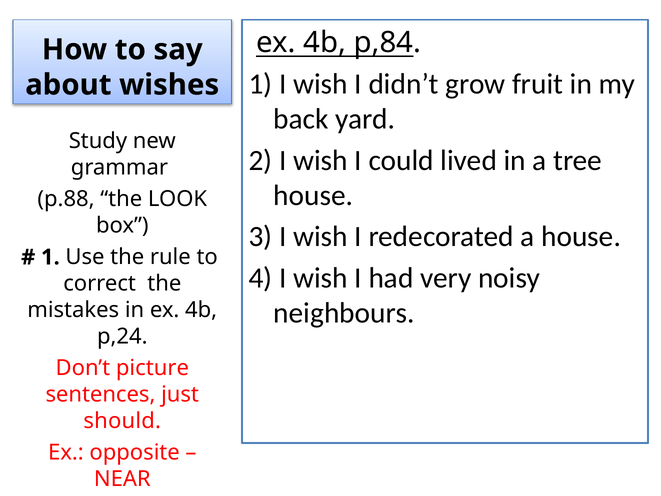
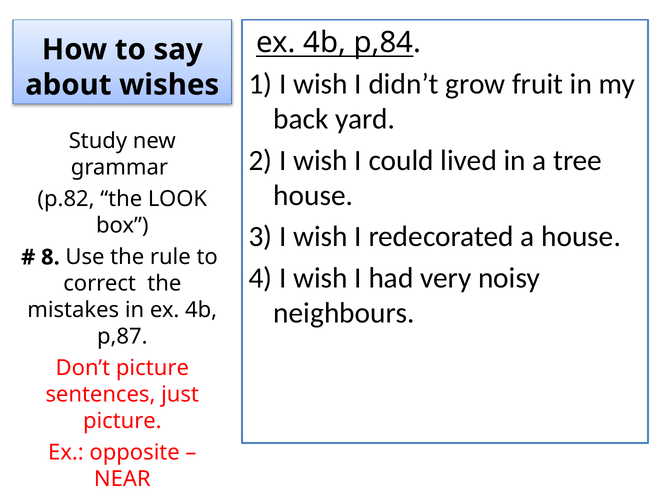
p.88: p.88 -> p.82 (66, 199)
1: 1 -> 8 (50, 257)
p,24: p,24 -> p,87 (122, 336)
should: should -> picture (122, 421)
